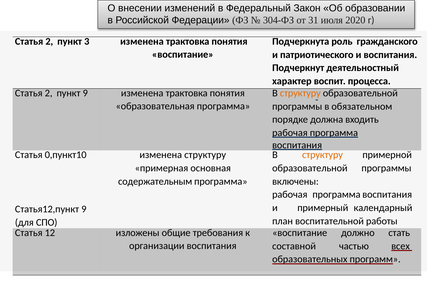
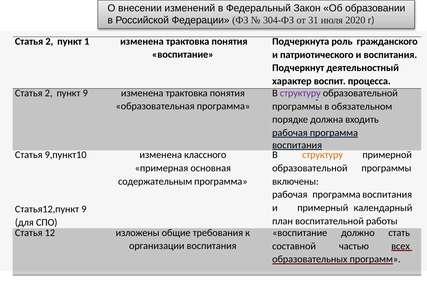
3: 3 -> 1 (87, 41)
структуру colour: orange -> purple (300, 93)
0,пункт10: 0,пункт10 -> 9,пункт10 (66, 155)
изменена структуру: структуру -> классного (205, 155)
